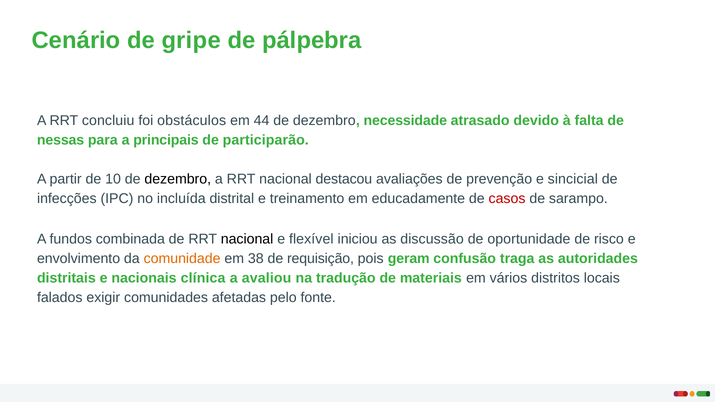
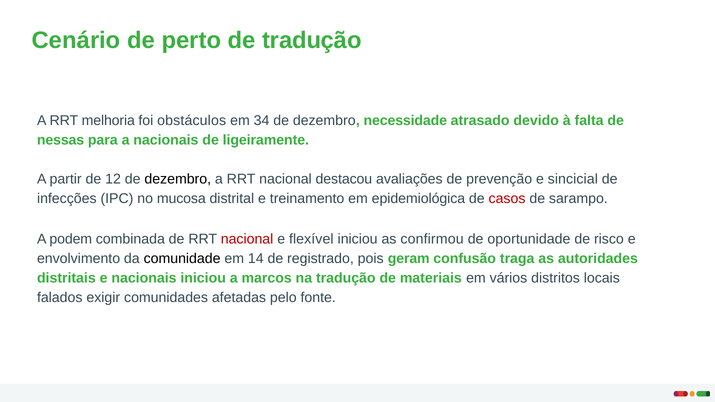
gripe: gripe -> perto (191, 41)
de pálpebra: pálpebra -> tradução (312, 41)
concluiu: concluiu -> melhoria (108, 121)
44: 44 -> 34 (262, 121)
a principais: principais -> nacionais (166, 140)
participarão: participarão -> ligeiramente (266, 140)
10: 10 -> 12 (113, 179)
incluída: incluída -> mucosa (181, 199)
educadamente: educadamente -> epidemiológica (418, 199)
fundos: fundos -> podem (71, 239)
nacional colour: black -> red (247, 239)
discussão: discussão -> confirmou (432, 239)
comunidade colour: orange -> black (182, 259)
38: 38 -> 14 (256, 259)
requisição: requisição -> registrado (320, 259)
nacionais clínica: clínica -> iniciou (203, 278)
avaliou: avaliou -> marcos (267, 278)
